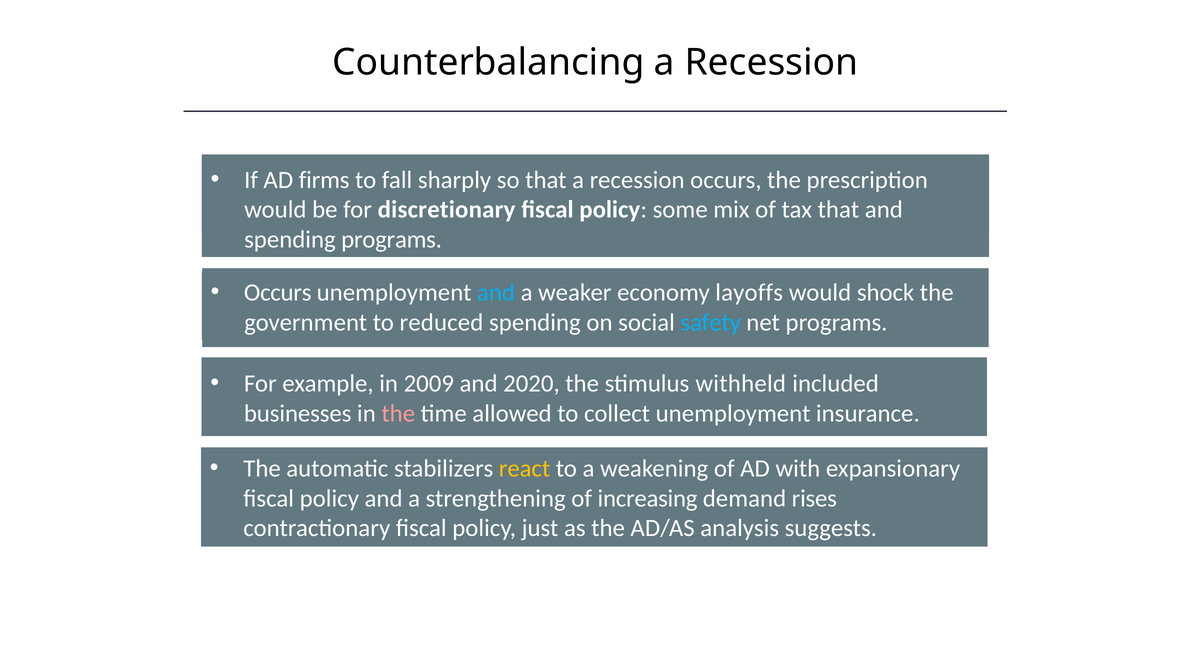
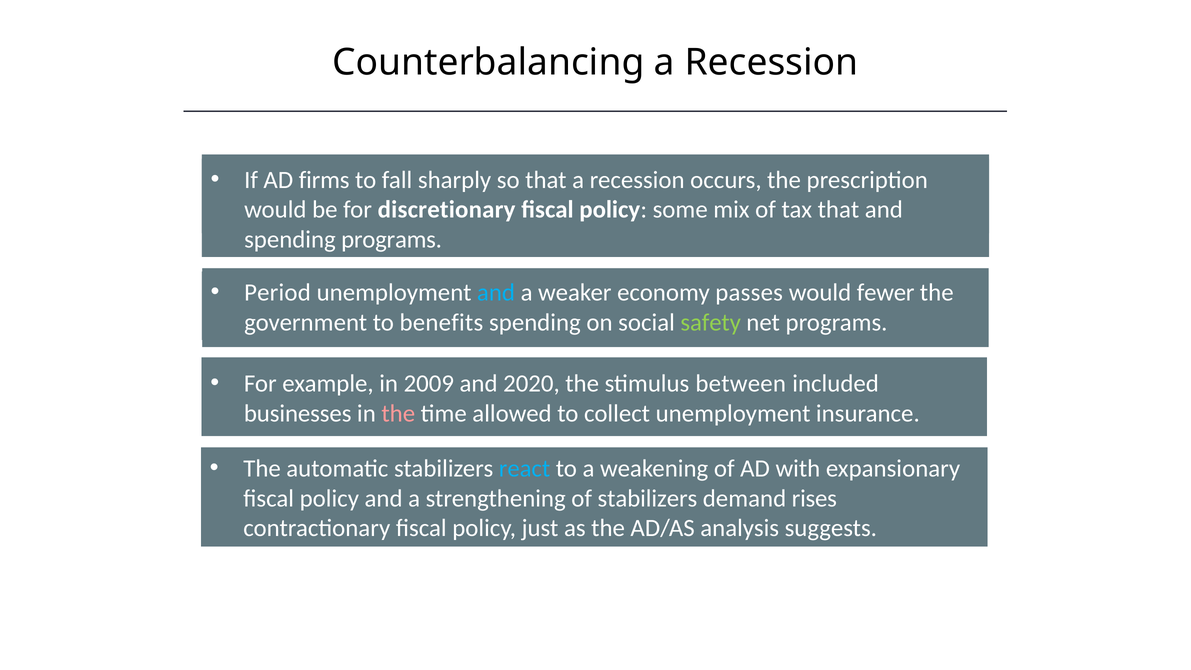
Occurs: Occurs -> Period (277, 293)
layoffs: layoffs -> passes (749, 293)
shock: shock -> fewer (886, 293)
reduced: reduced -> benefits (441, 322)
safety colour: light blue -> light green (711, 322)
withheld: withheld -> between (741, 384)
react colour: yellow -> light blue (525, 469)
of increasing: increasing -> stabilizers (647, 498)
